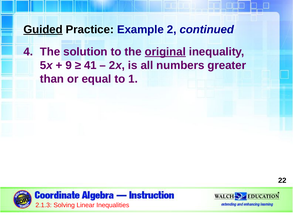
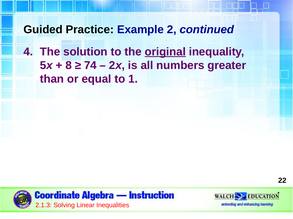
Guided underline: present -> none (43, 30)
9: 9 -> 8 (69, 66)
41: 41 -> 74 (90, 66)
